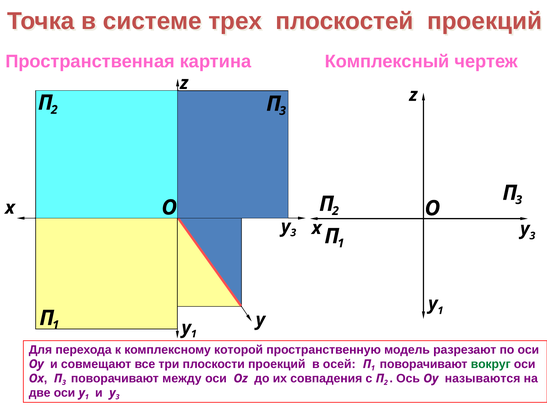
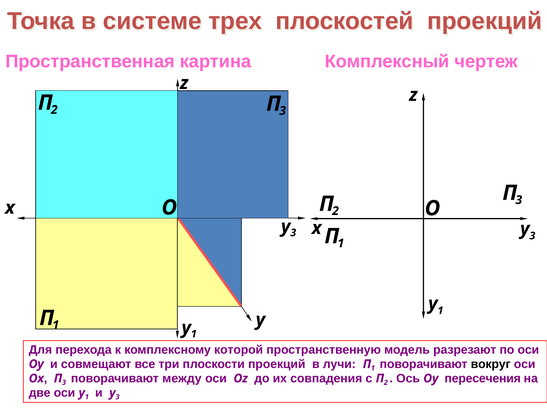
осей: осей -> лучи (339, 363)
вокруг colour: green -> black (491, 363)
называются: называются -> пересечения (483, 378)
